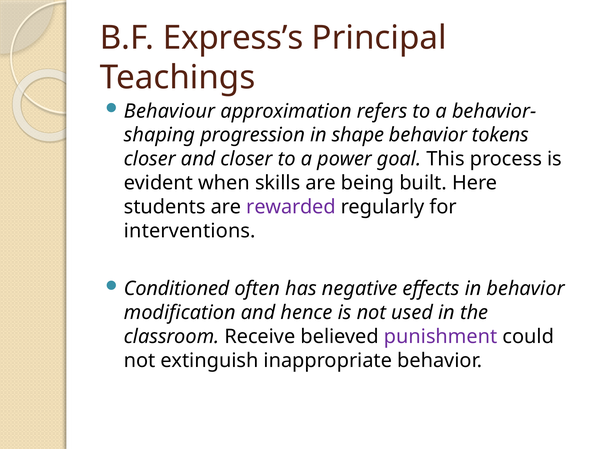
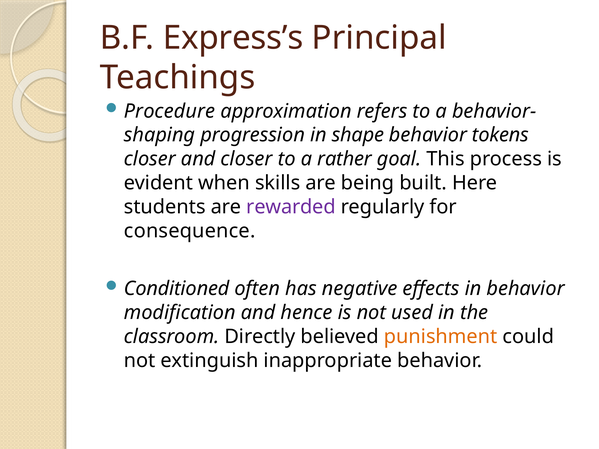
Behaviour: Behaviour -> Procedure (170, 111)
power: power -> rather (345, 159)
interventions: interventions -> consequence (190, 231)
Receive: Receive -> Directly (260, 337)
punishment colour: purple -> orange (441, 337)
